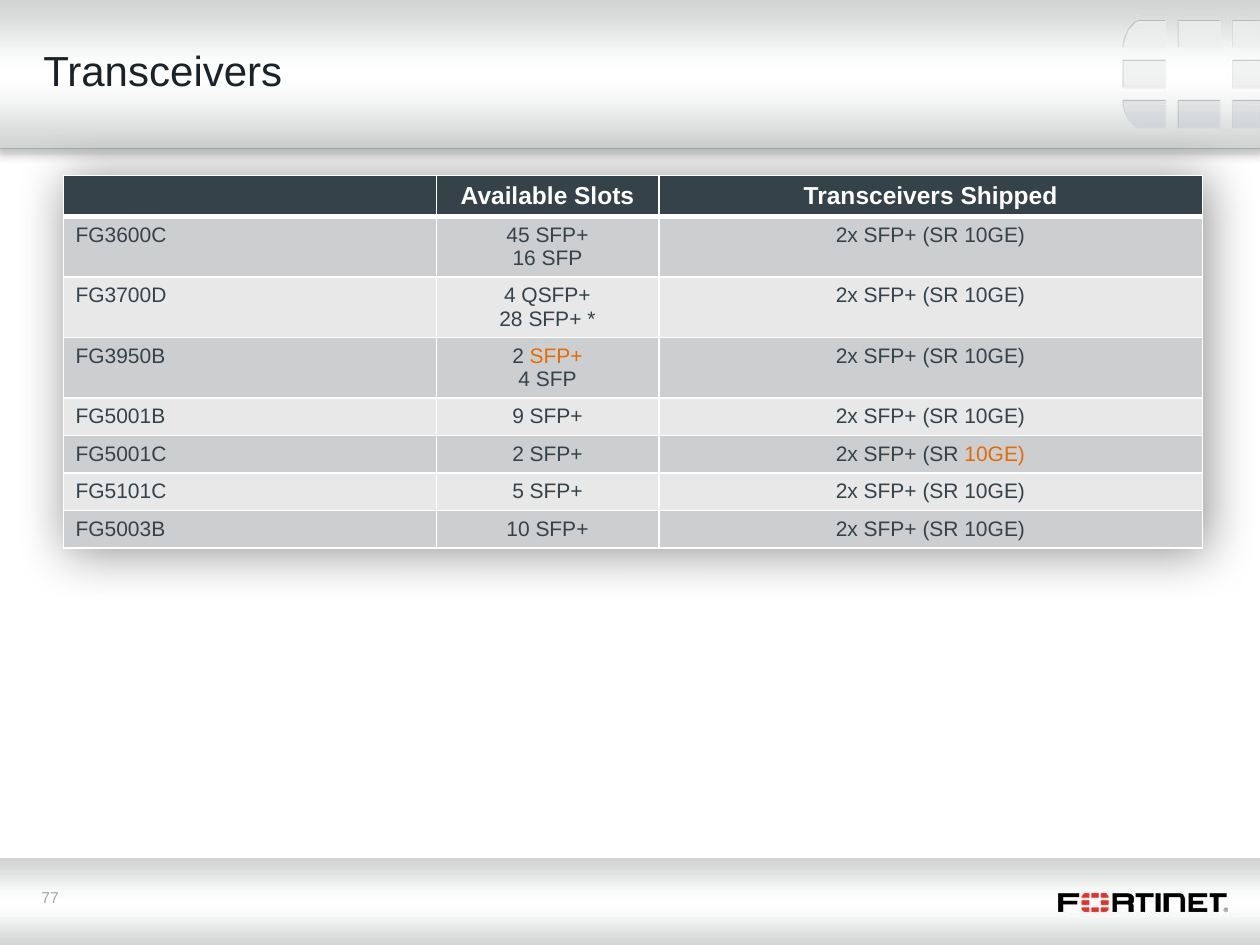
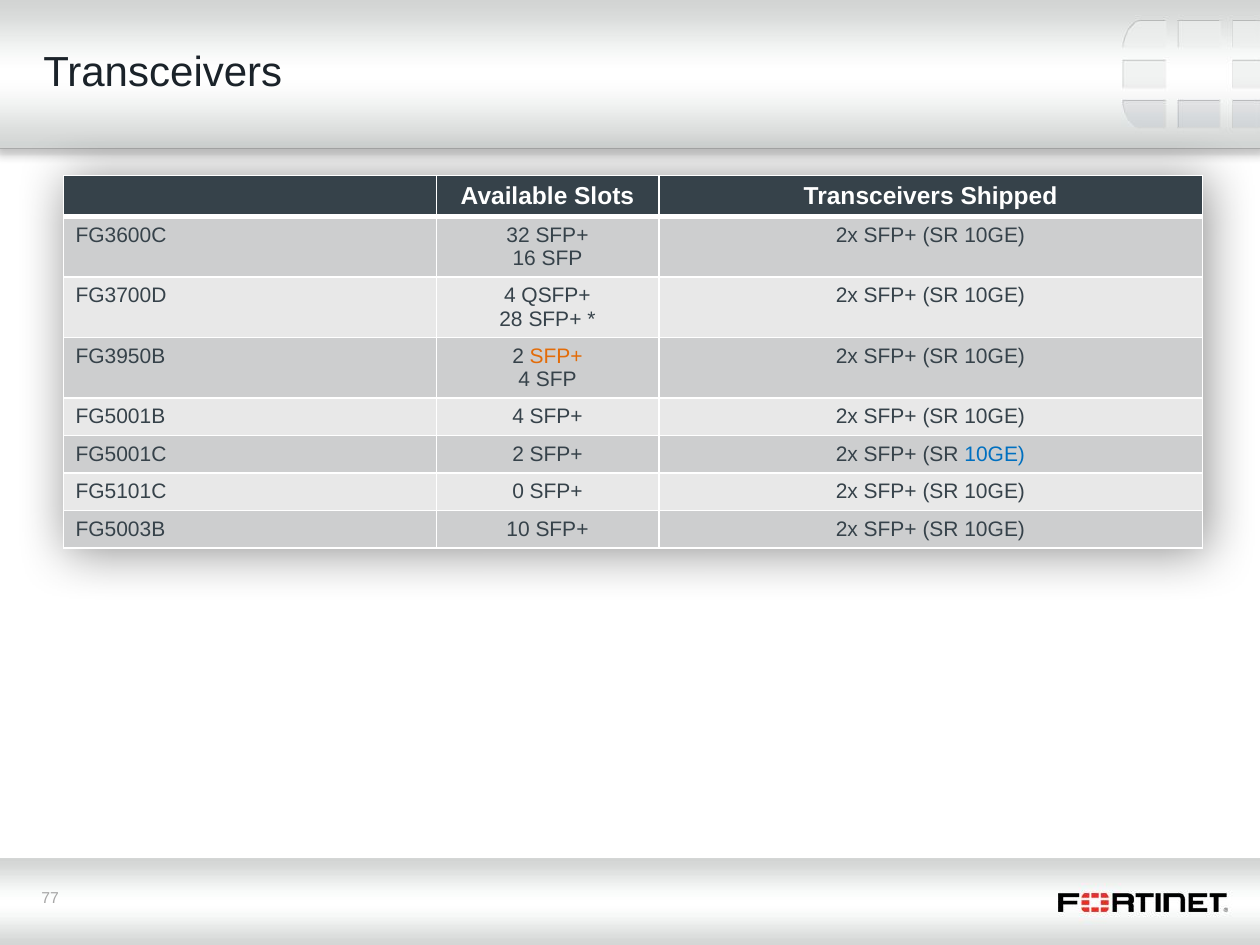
45: 45 -> 32 (518, 235)
FG5001B 9: 9 -> 4 (518, 417)
10GE colour: orange -> blue (995, 454)
5: 5 -> 0 (518, 492)
